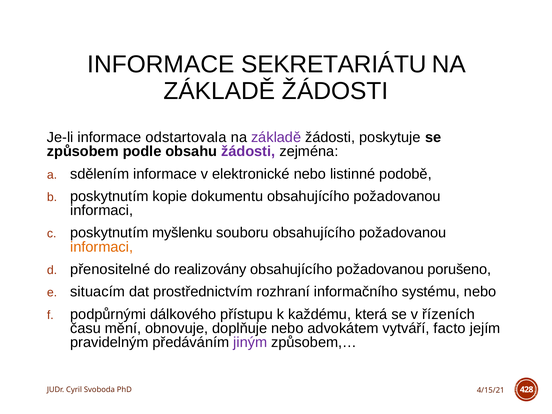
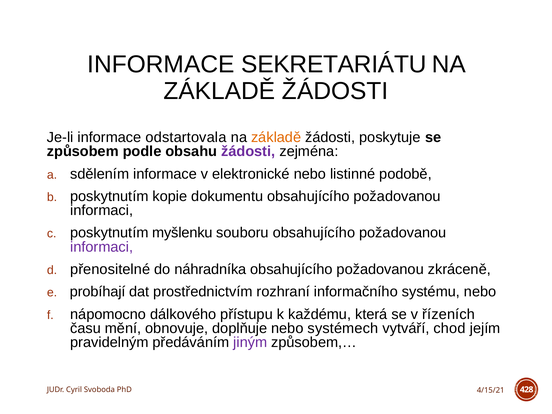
základě colour: purple -> orange (276, 137)
informaci colour: orange -> purple (102, 247)
realizovány: realizovány -> náhradníka (210, 269)
porušeno: porušeno -> zkráceně (459, 269)
situacím: situacím -> probíhají (98, 292)
podpůrnými: podpůrnými -> nápomocno (108, 314)
advokátem: advokátem -> systémech (343, 328)
facto: facto -> chod (450, 328)
